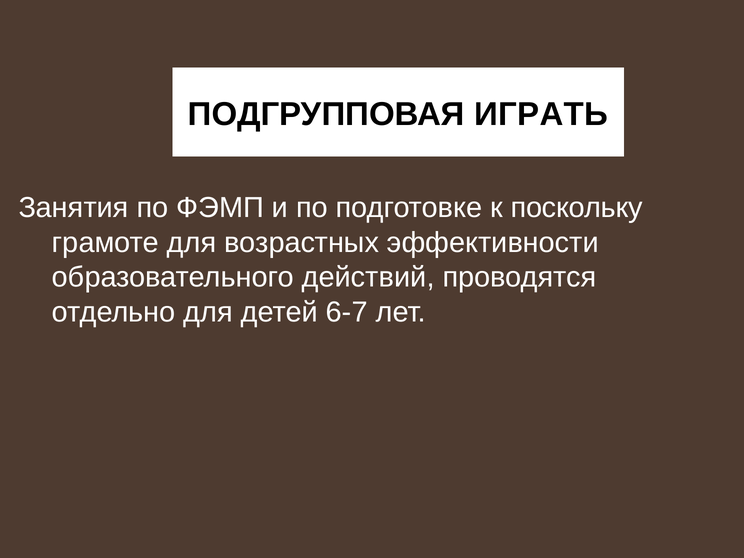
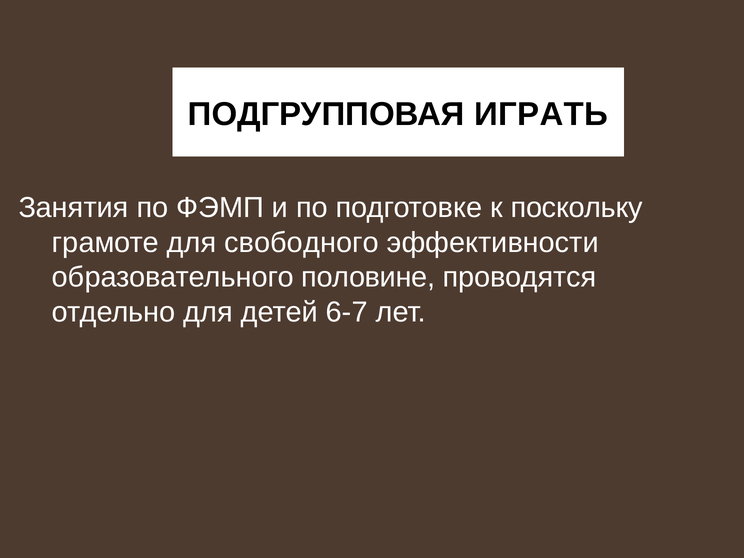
возрастных: возрастных -> свободного (302, 243)
действий: действий -> половине (368, 277)
